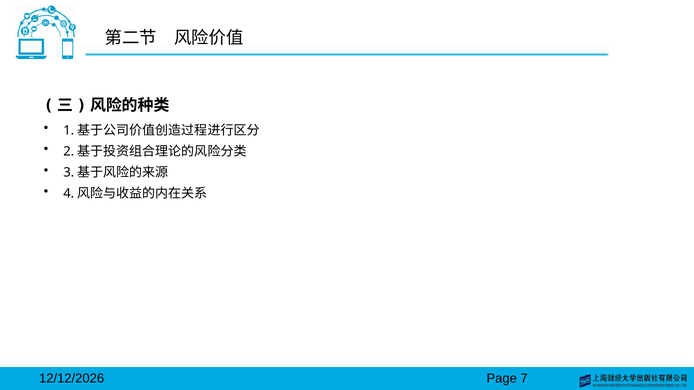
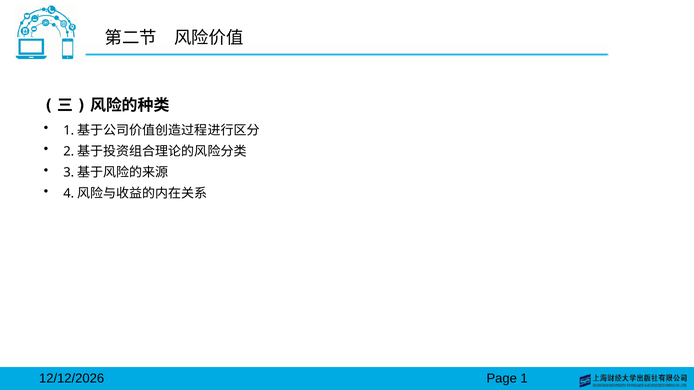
7: 7 -> 1 (524, 379)
